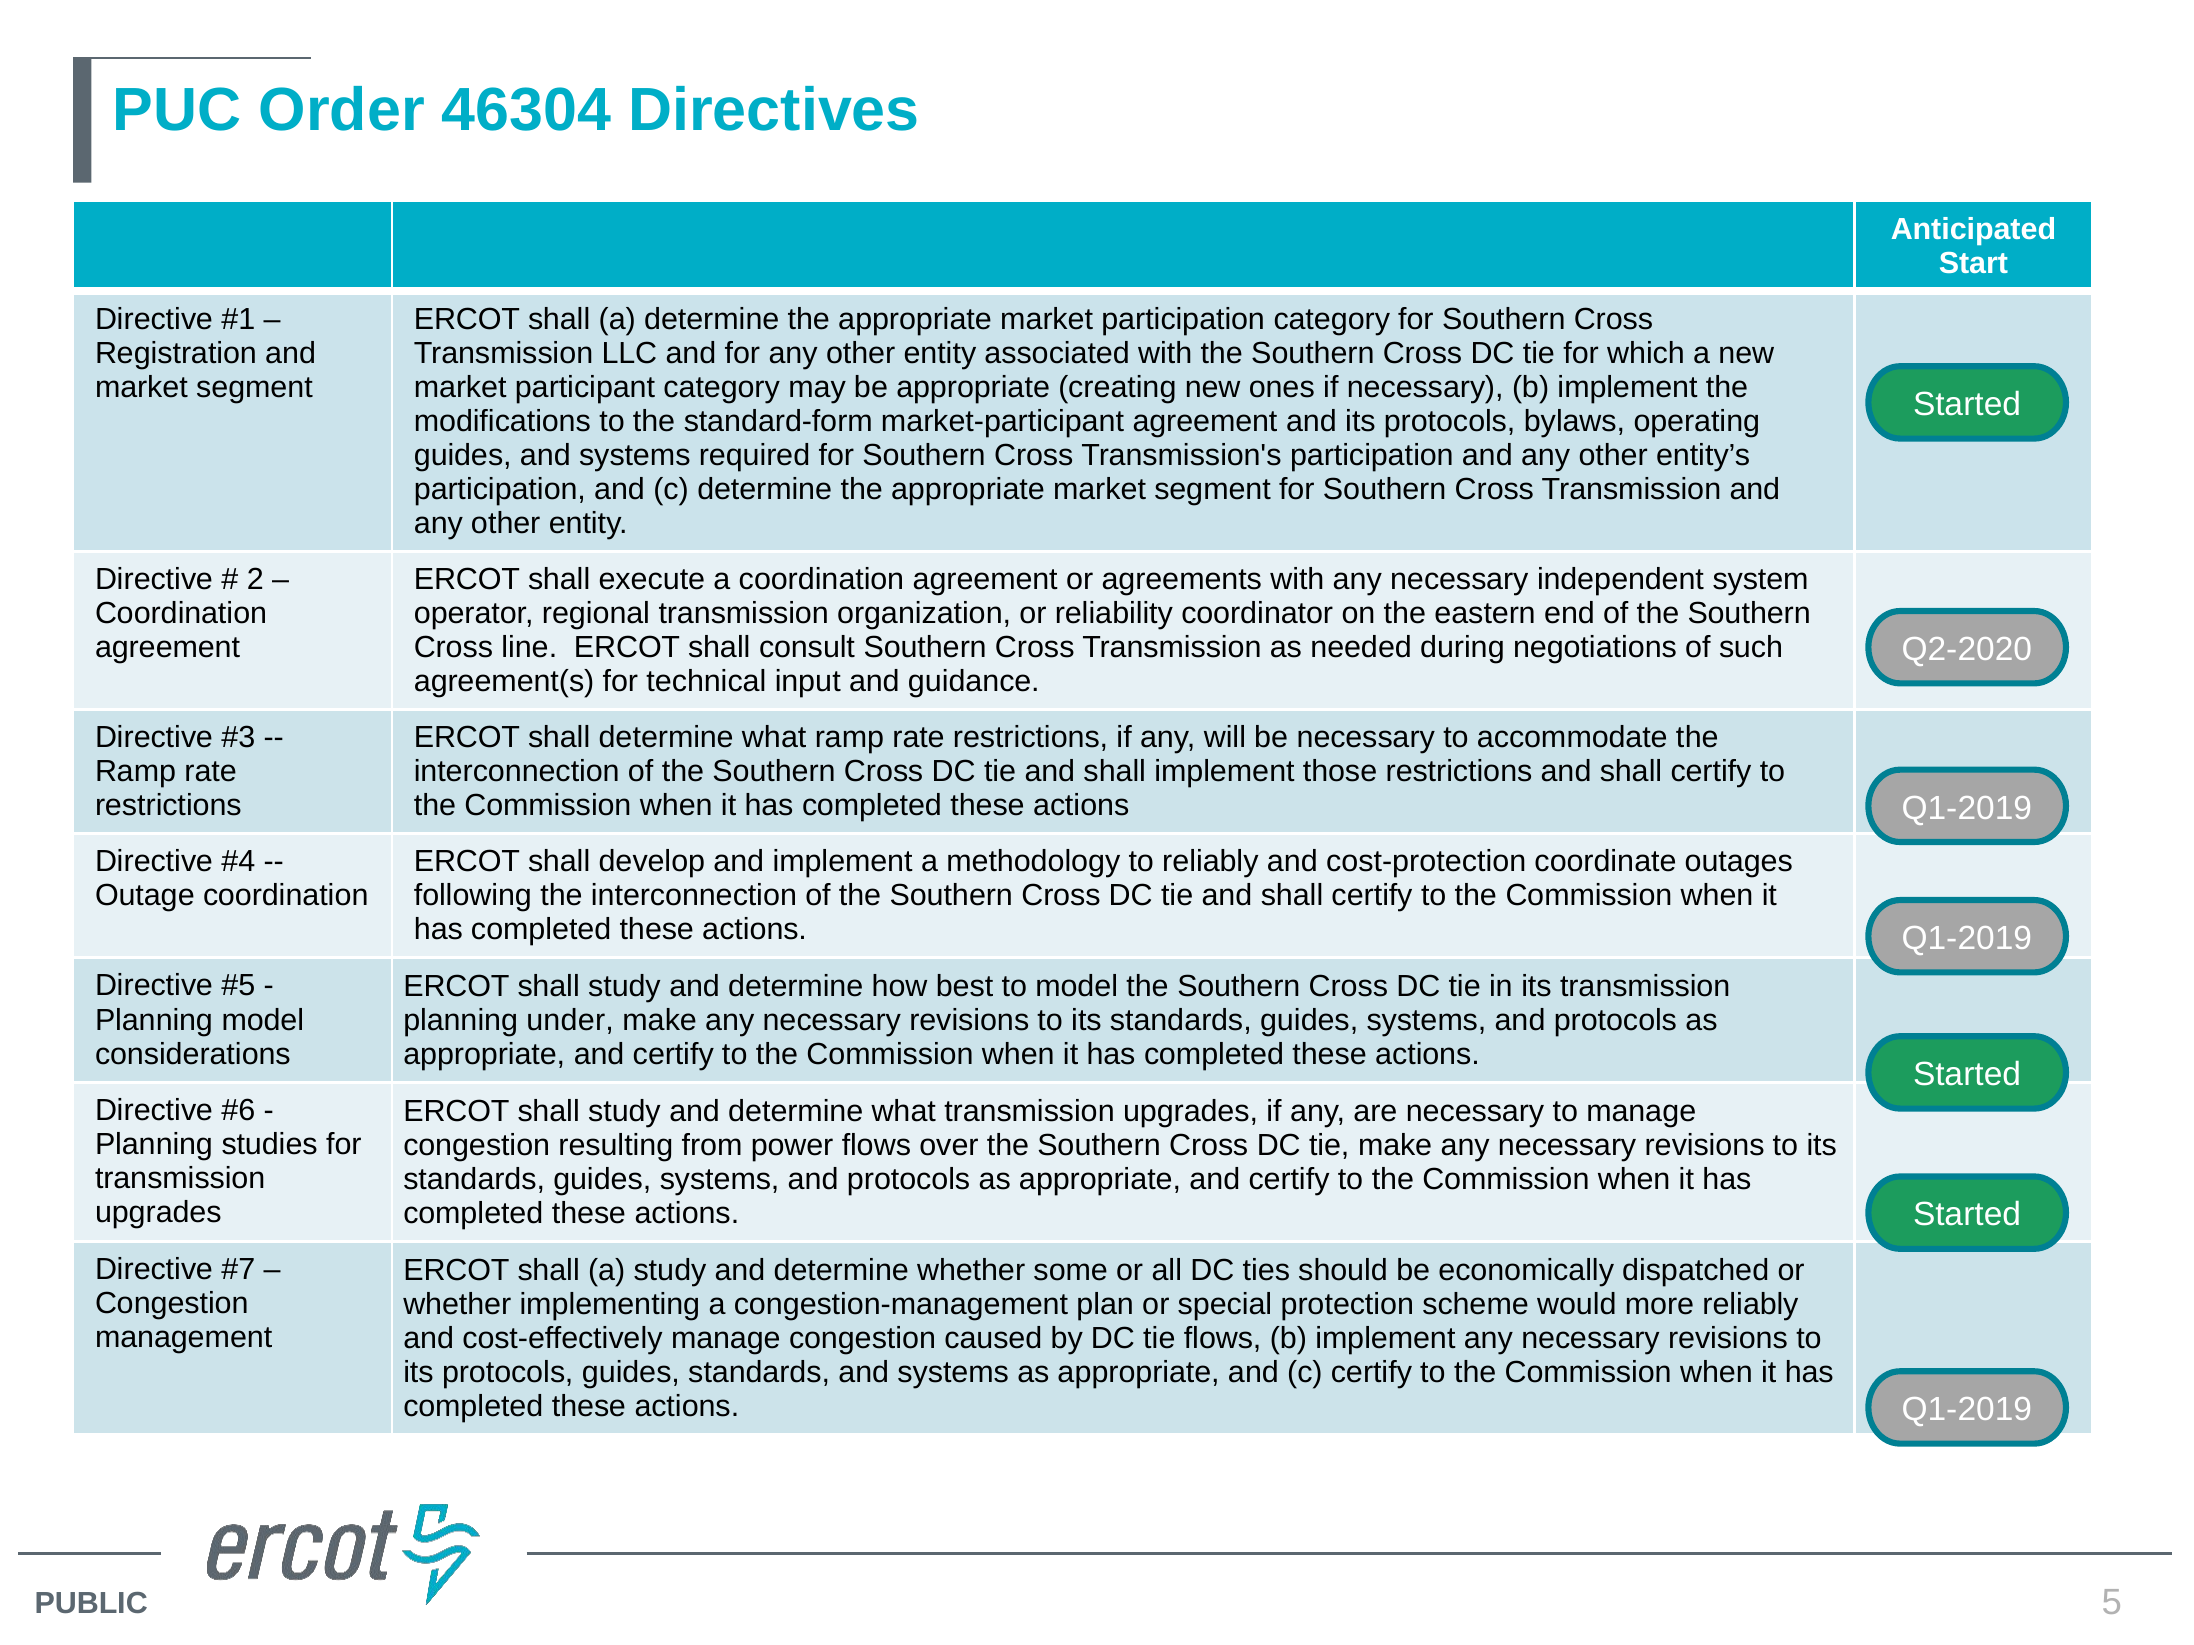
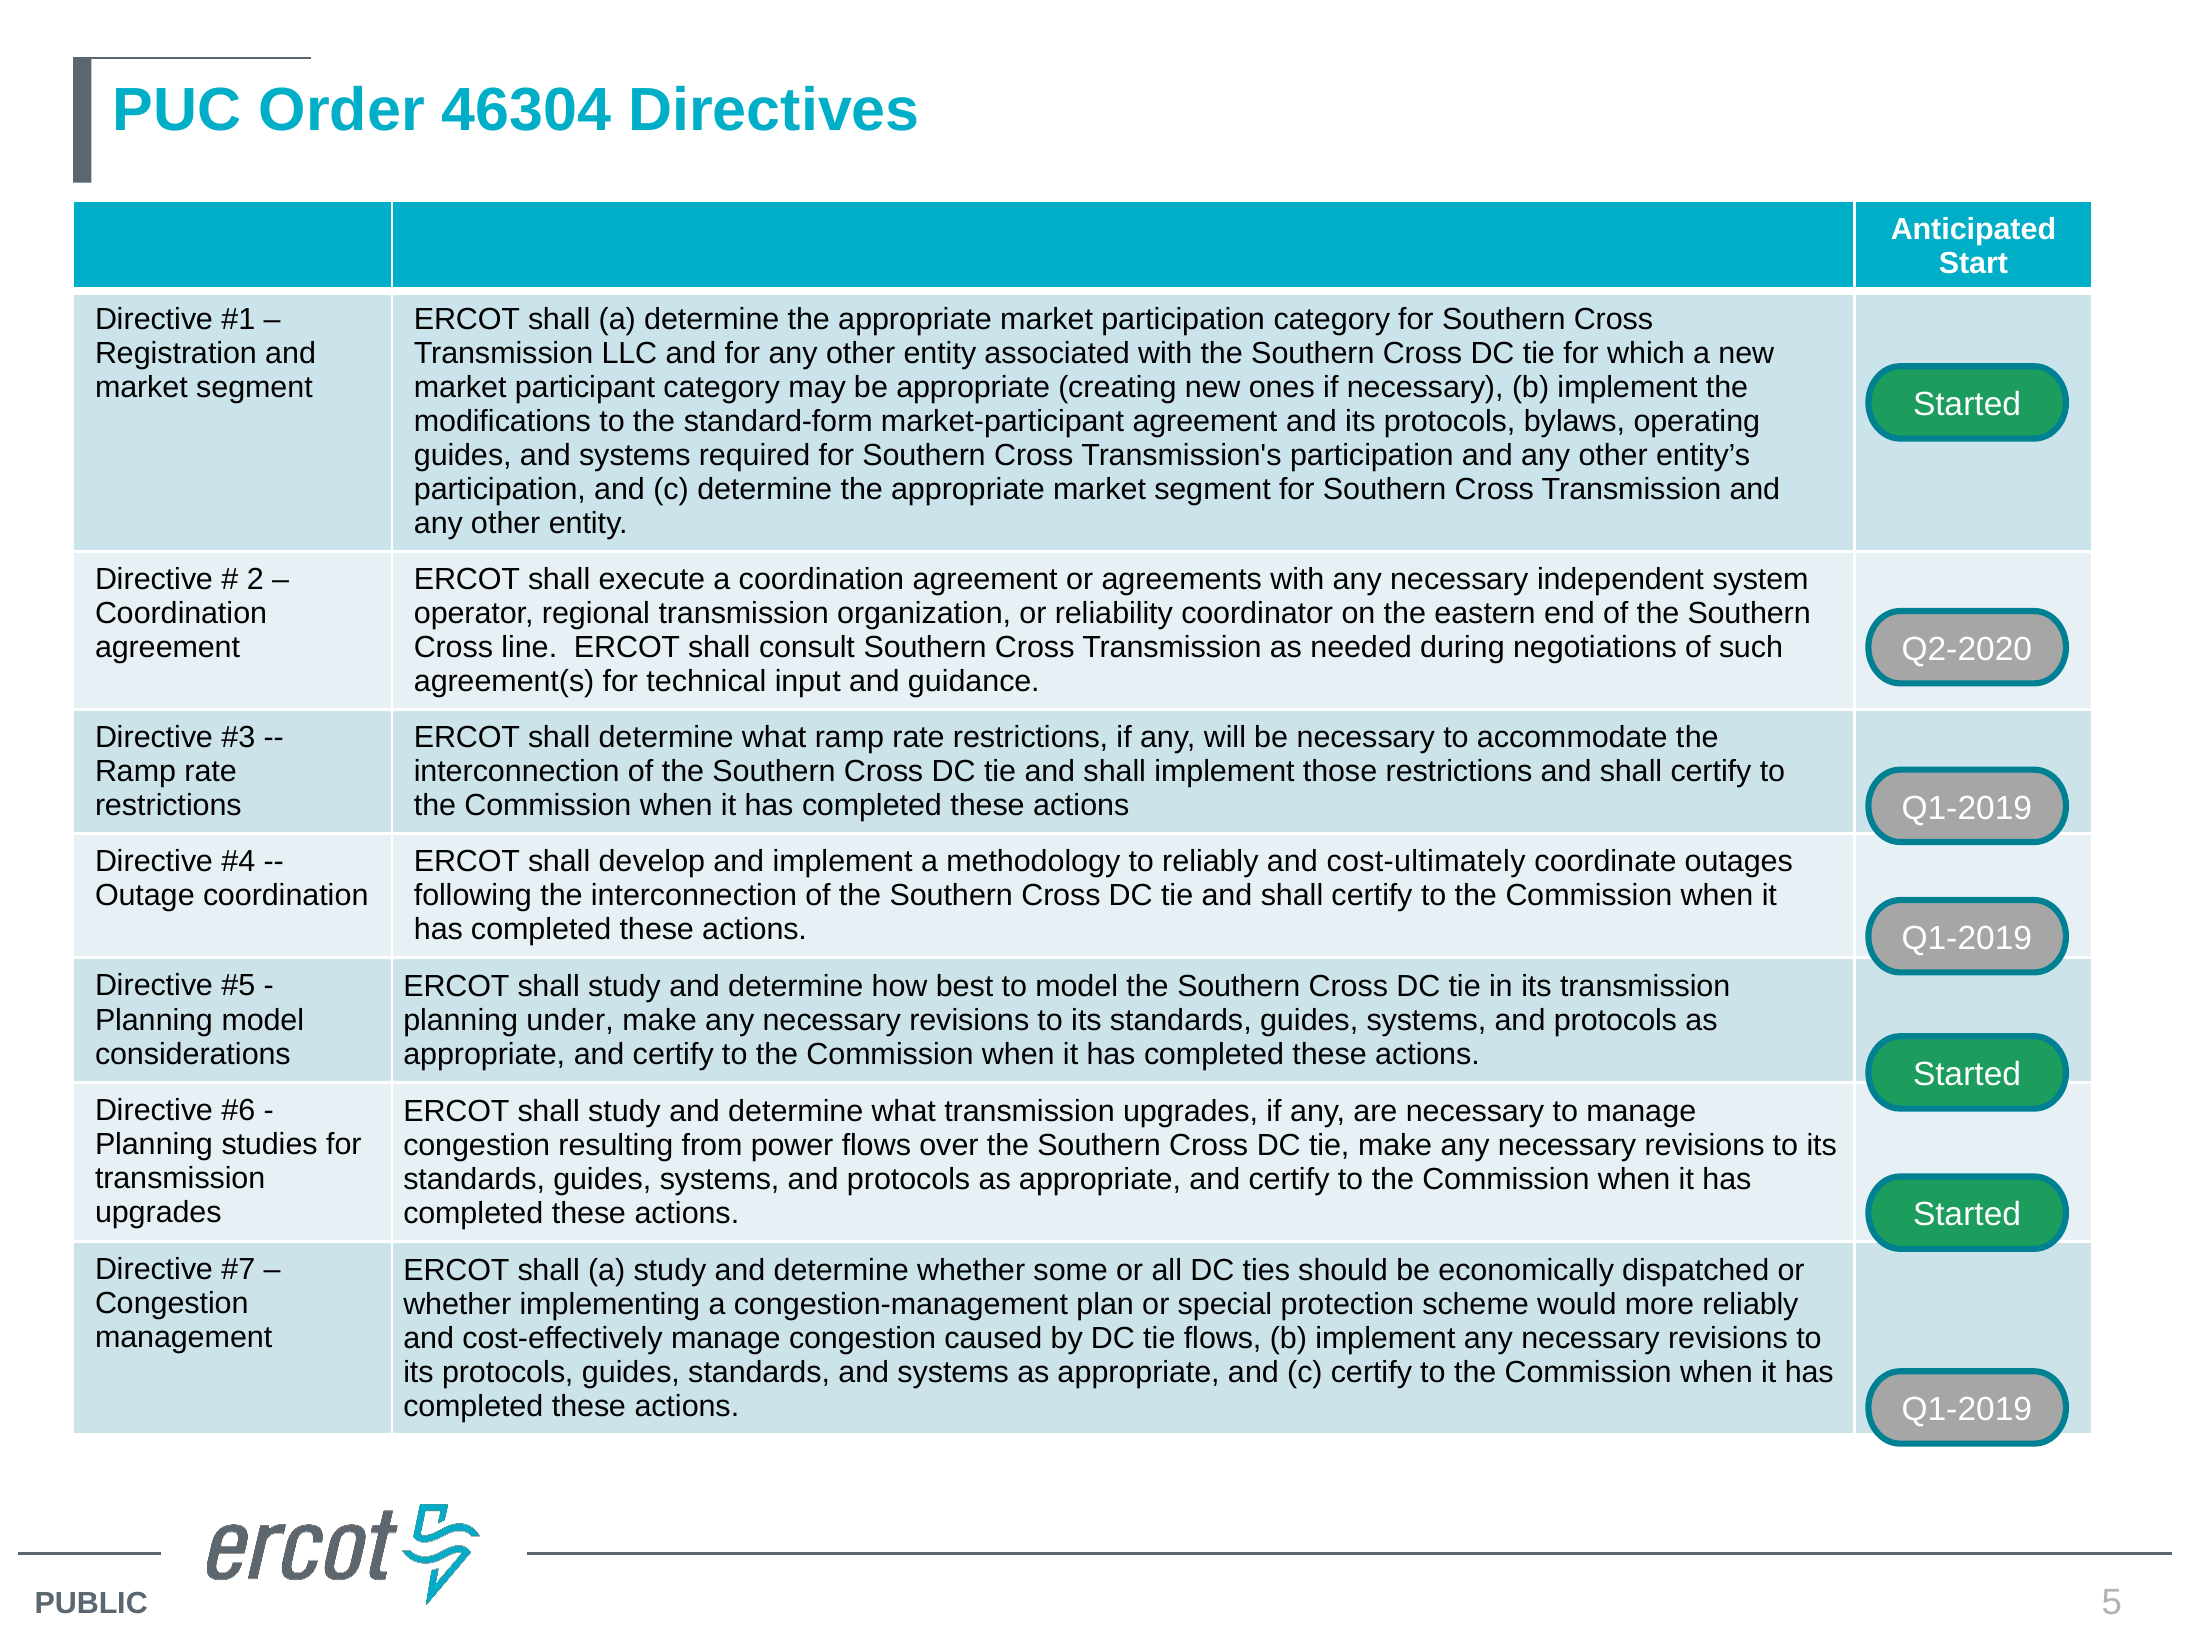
cost-protection: cost-protection -> cost-ultimately (1426, 862)
